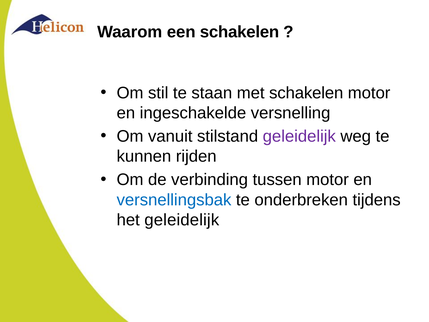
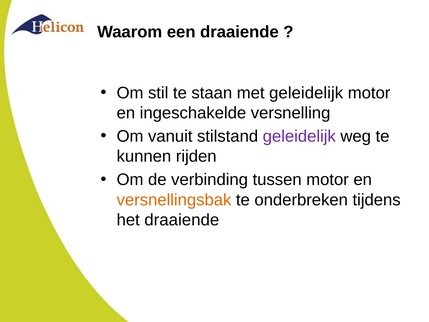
een schakelen: schakelen -> draaiende (239, 32)
met schakelen: schakelen -> geleidelijk (306, 93)
versnellingsbak colour: blue -> orange (174, 200)
het geleidelijk: geleidelijk -> draaiende (182, 220)
